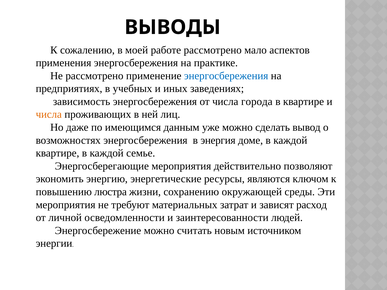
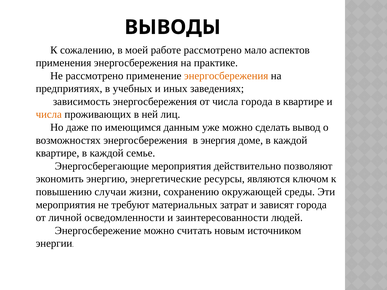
энергосбережения colour: blue -> orange (226, 76)
люстра: люстра -> случаи (110, 192)
зависят расход: расход -> города (312, 205)
